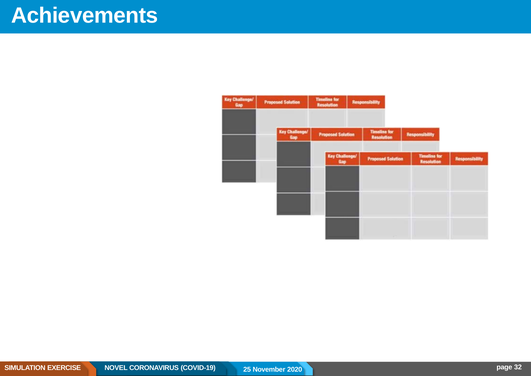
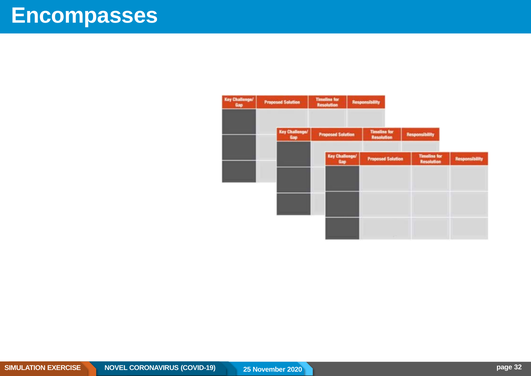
Achievements: Achievements -> Encompasses (85, 15)
